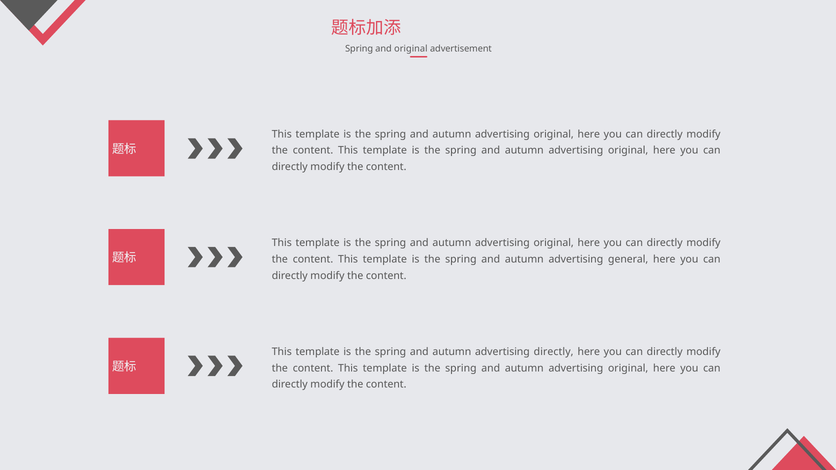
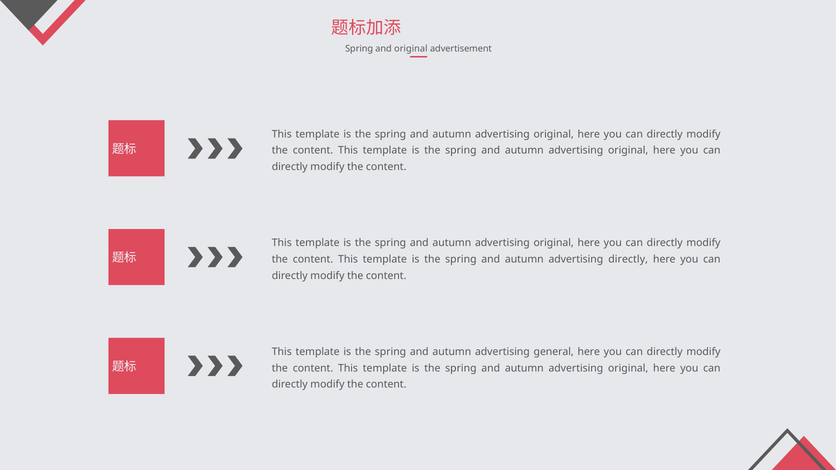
advertising general: general -> directly (628, 259)
advertising directly: directly -> general (554, 352)
